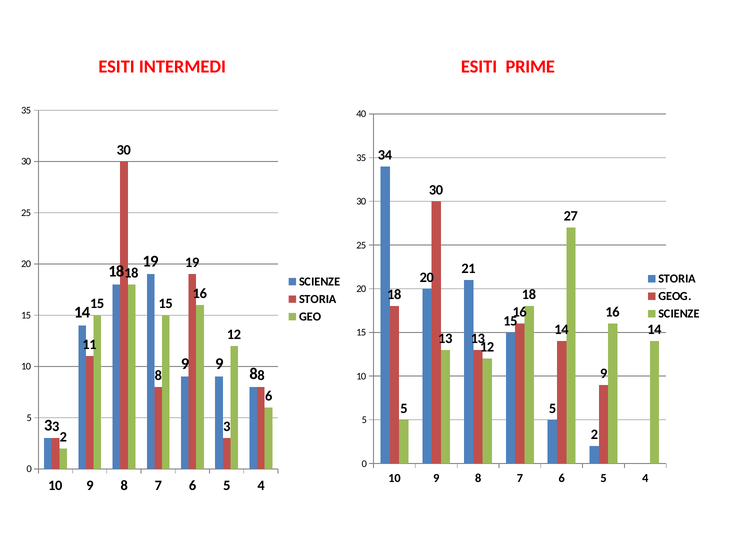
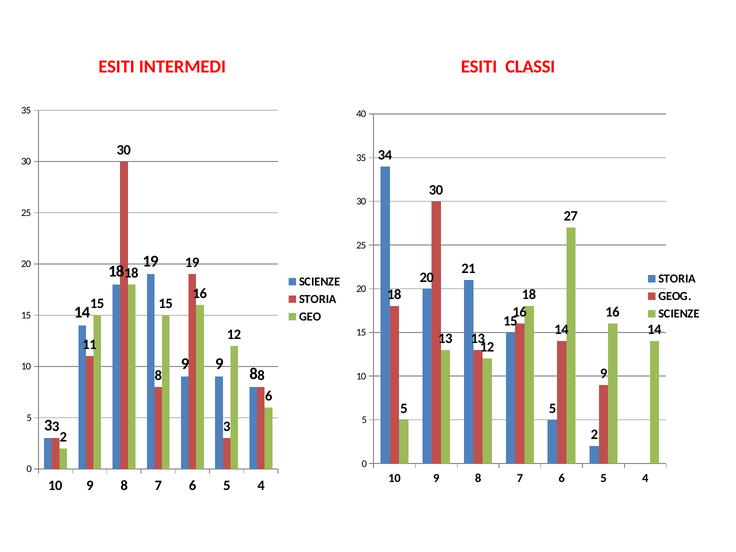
PRIME: PRIME -> CLASSI (530, 67)
